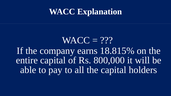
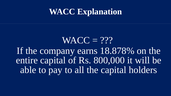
18.815%: 18.815% -> 18.878% (117, 51)
